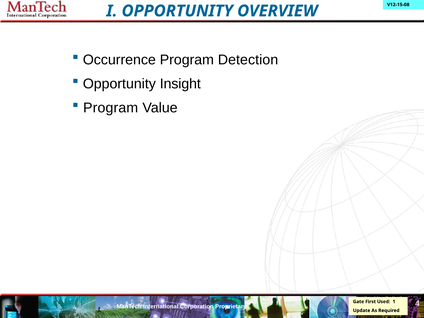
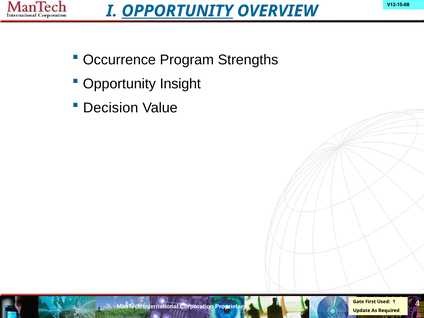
OPPORTUNITY underline: none -> present (177, 11)
Detection: Detection -> Strengths (248, 60)
Program: Program -> Decision (111, 108)
